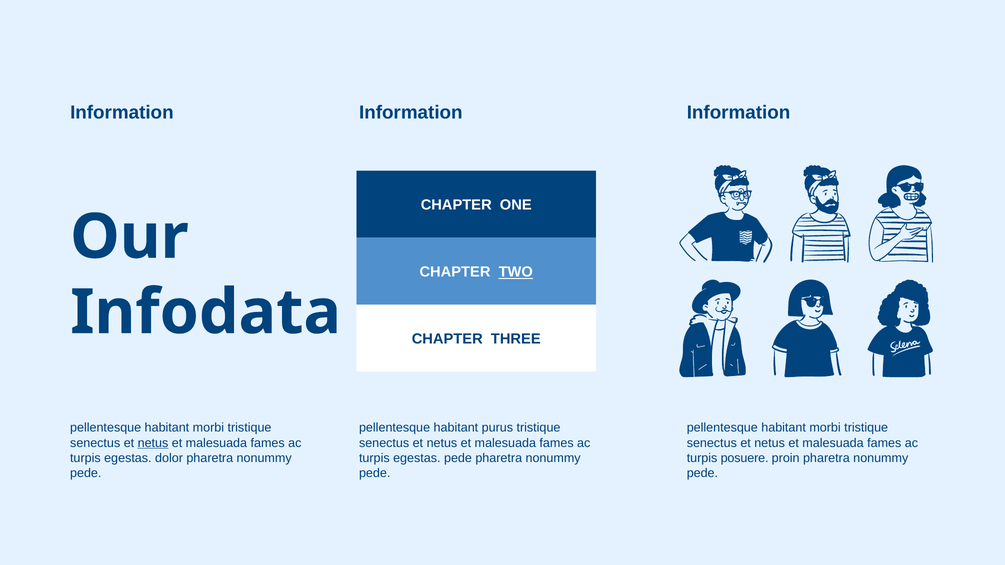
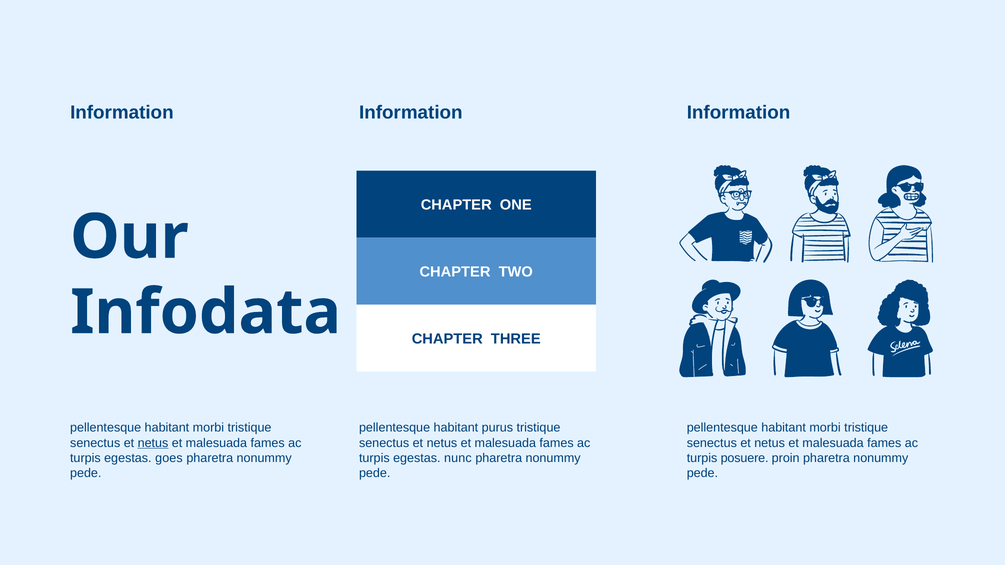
TWO underline: present -> none (516, 272)
dolor: dolor -> goes (169, 458)
egestas pede: pede -> nunc (458, 458)
